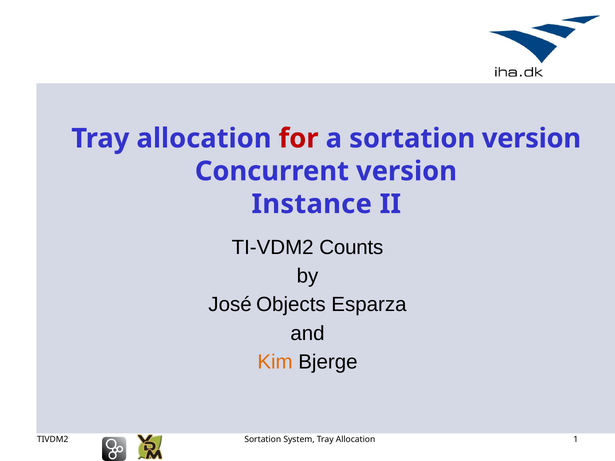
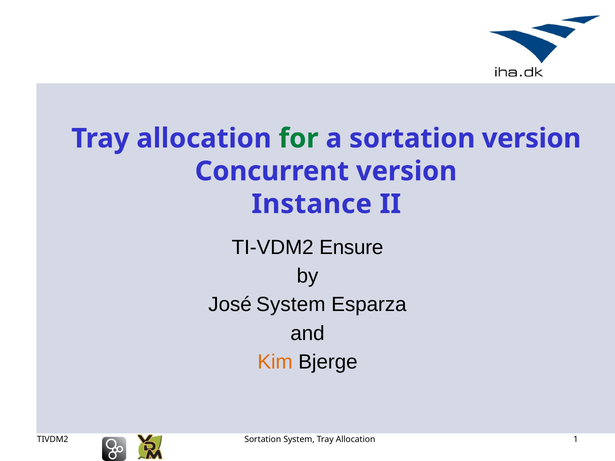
for colour: red -> green (299, 139)
Counts: Counts -> Ensure (351, 247)
José Objects: Objects -> System (291, 305)
